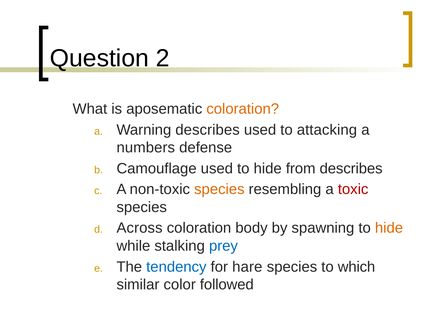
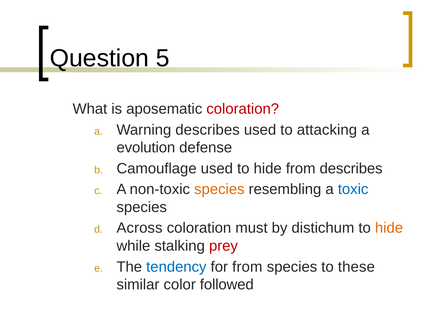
2: 2 -> 5 (163, 58)
coloration colour: orange -> red (243, 109)
numbers: numbers -> evolution (146, 147)
toxic colour: red -> blue (353, 189)
body: body -> must (252, 228)
spawning: spawning -> distichum (323, 228)
prey colour: blue -> red (223, 246)
for hare: hare -> from (247, 266)
which: which -> these (356, 266)
